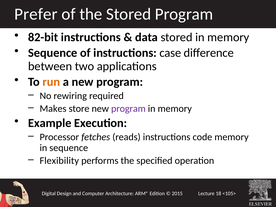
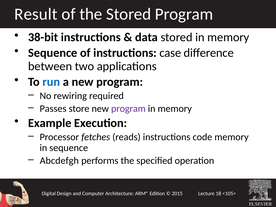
Prefer: Prefer -> Result (36, 14)
82-bit: 82-bit -> 38-bit (43, 37)
run colour: orange -> blue (51, 82)
Makes: Makes -> Passes (53, 109)
Flexibility: Flexibility -> Abcdefgh (59, 161)
